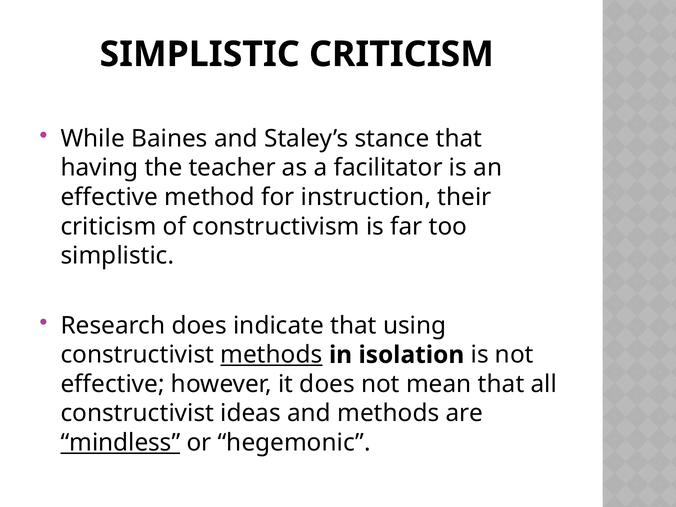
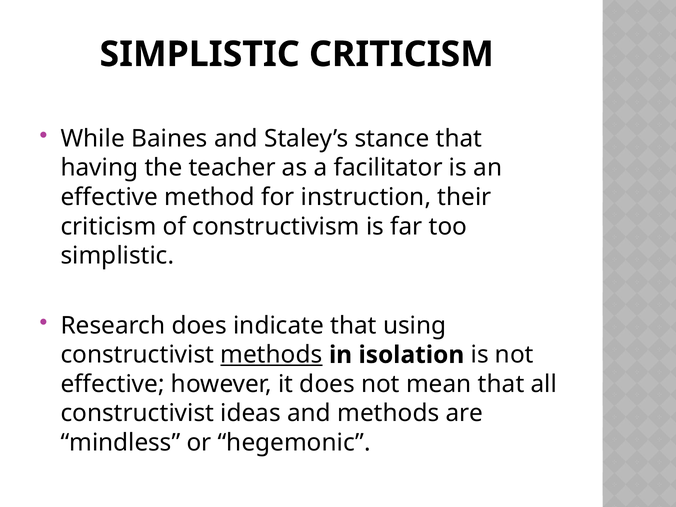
mindless underline: present -> none (121, 443)
